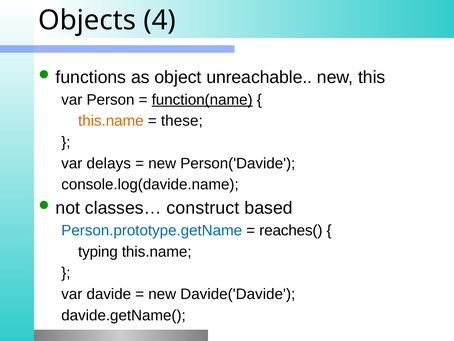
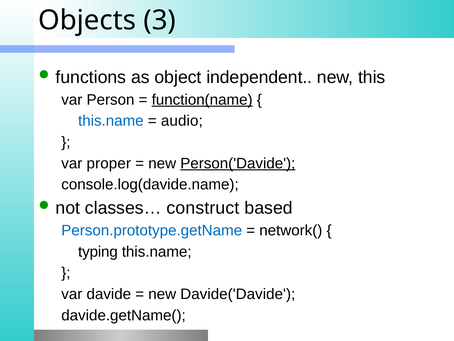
4: 4 -> 3 (160, 20)
unreachable: unreachable -> independent (259, 77)
this.name colour: orange -> blue (111, 121)
these: these -> audio (182, 121)
delays: delays -> proper (109, 163)
Person('Davide underline: none -> present (238, 163)
reaches(: reaches( -> network( (291, 230)
